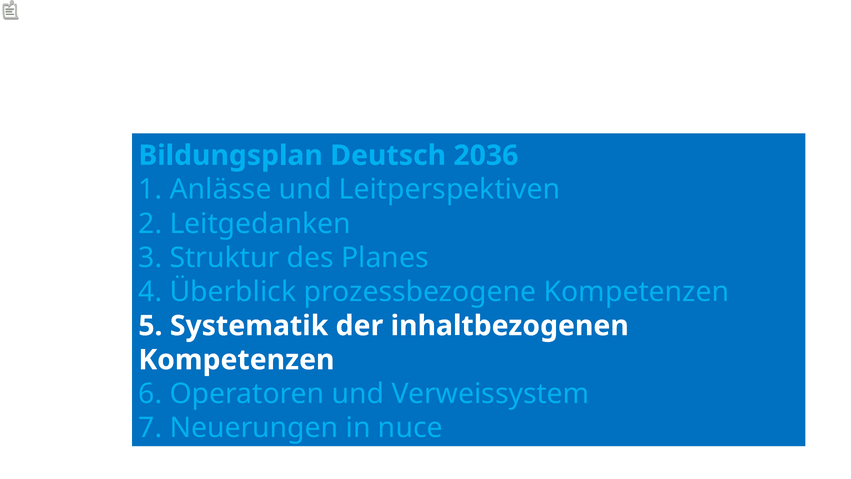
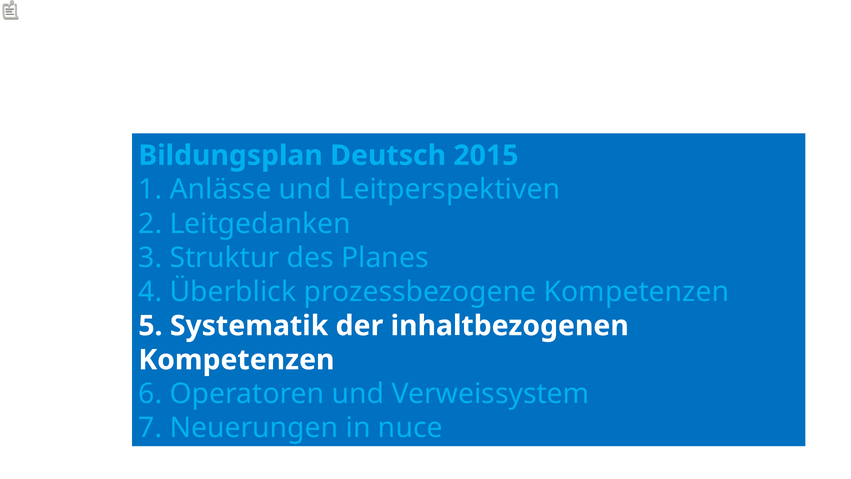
2036: 2036 -> 2015 (486, 155)
